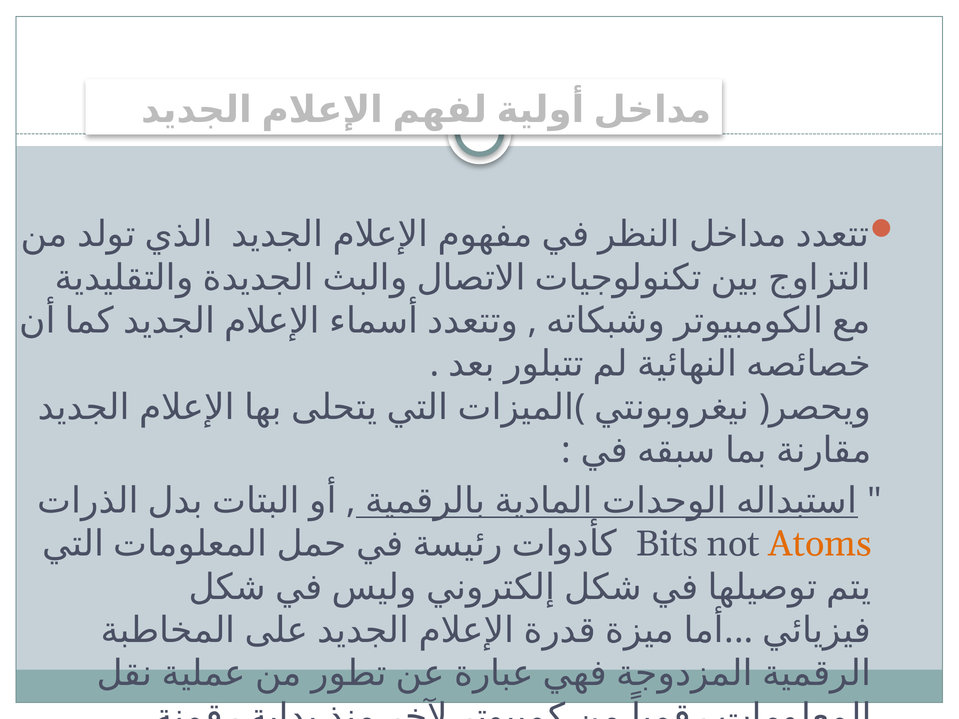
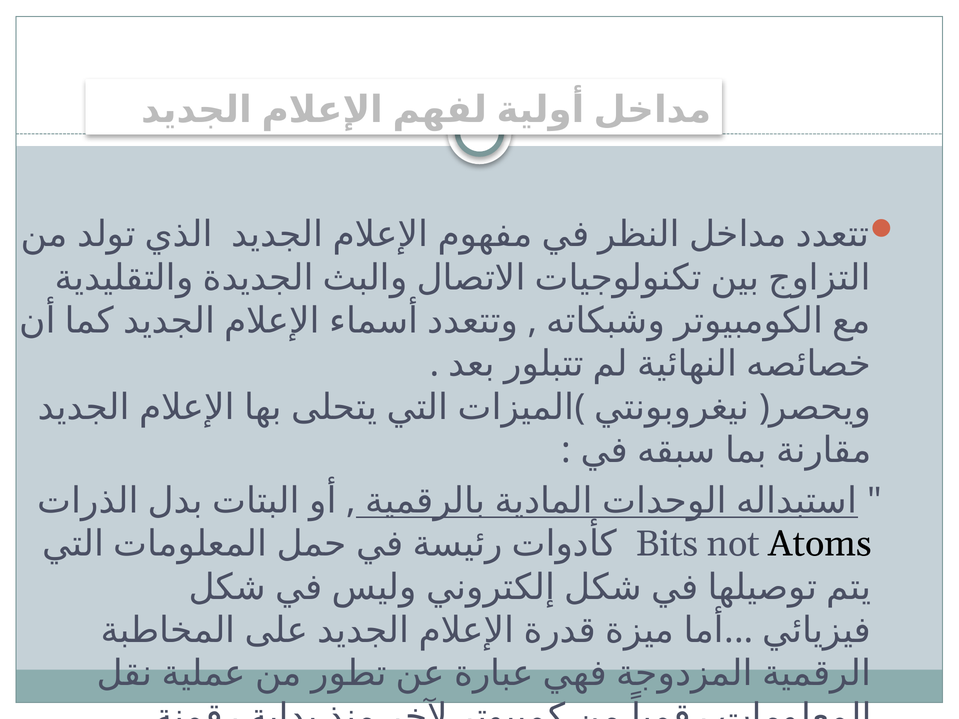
Atoms colour: orange -> black (820, 544)
